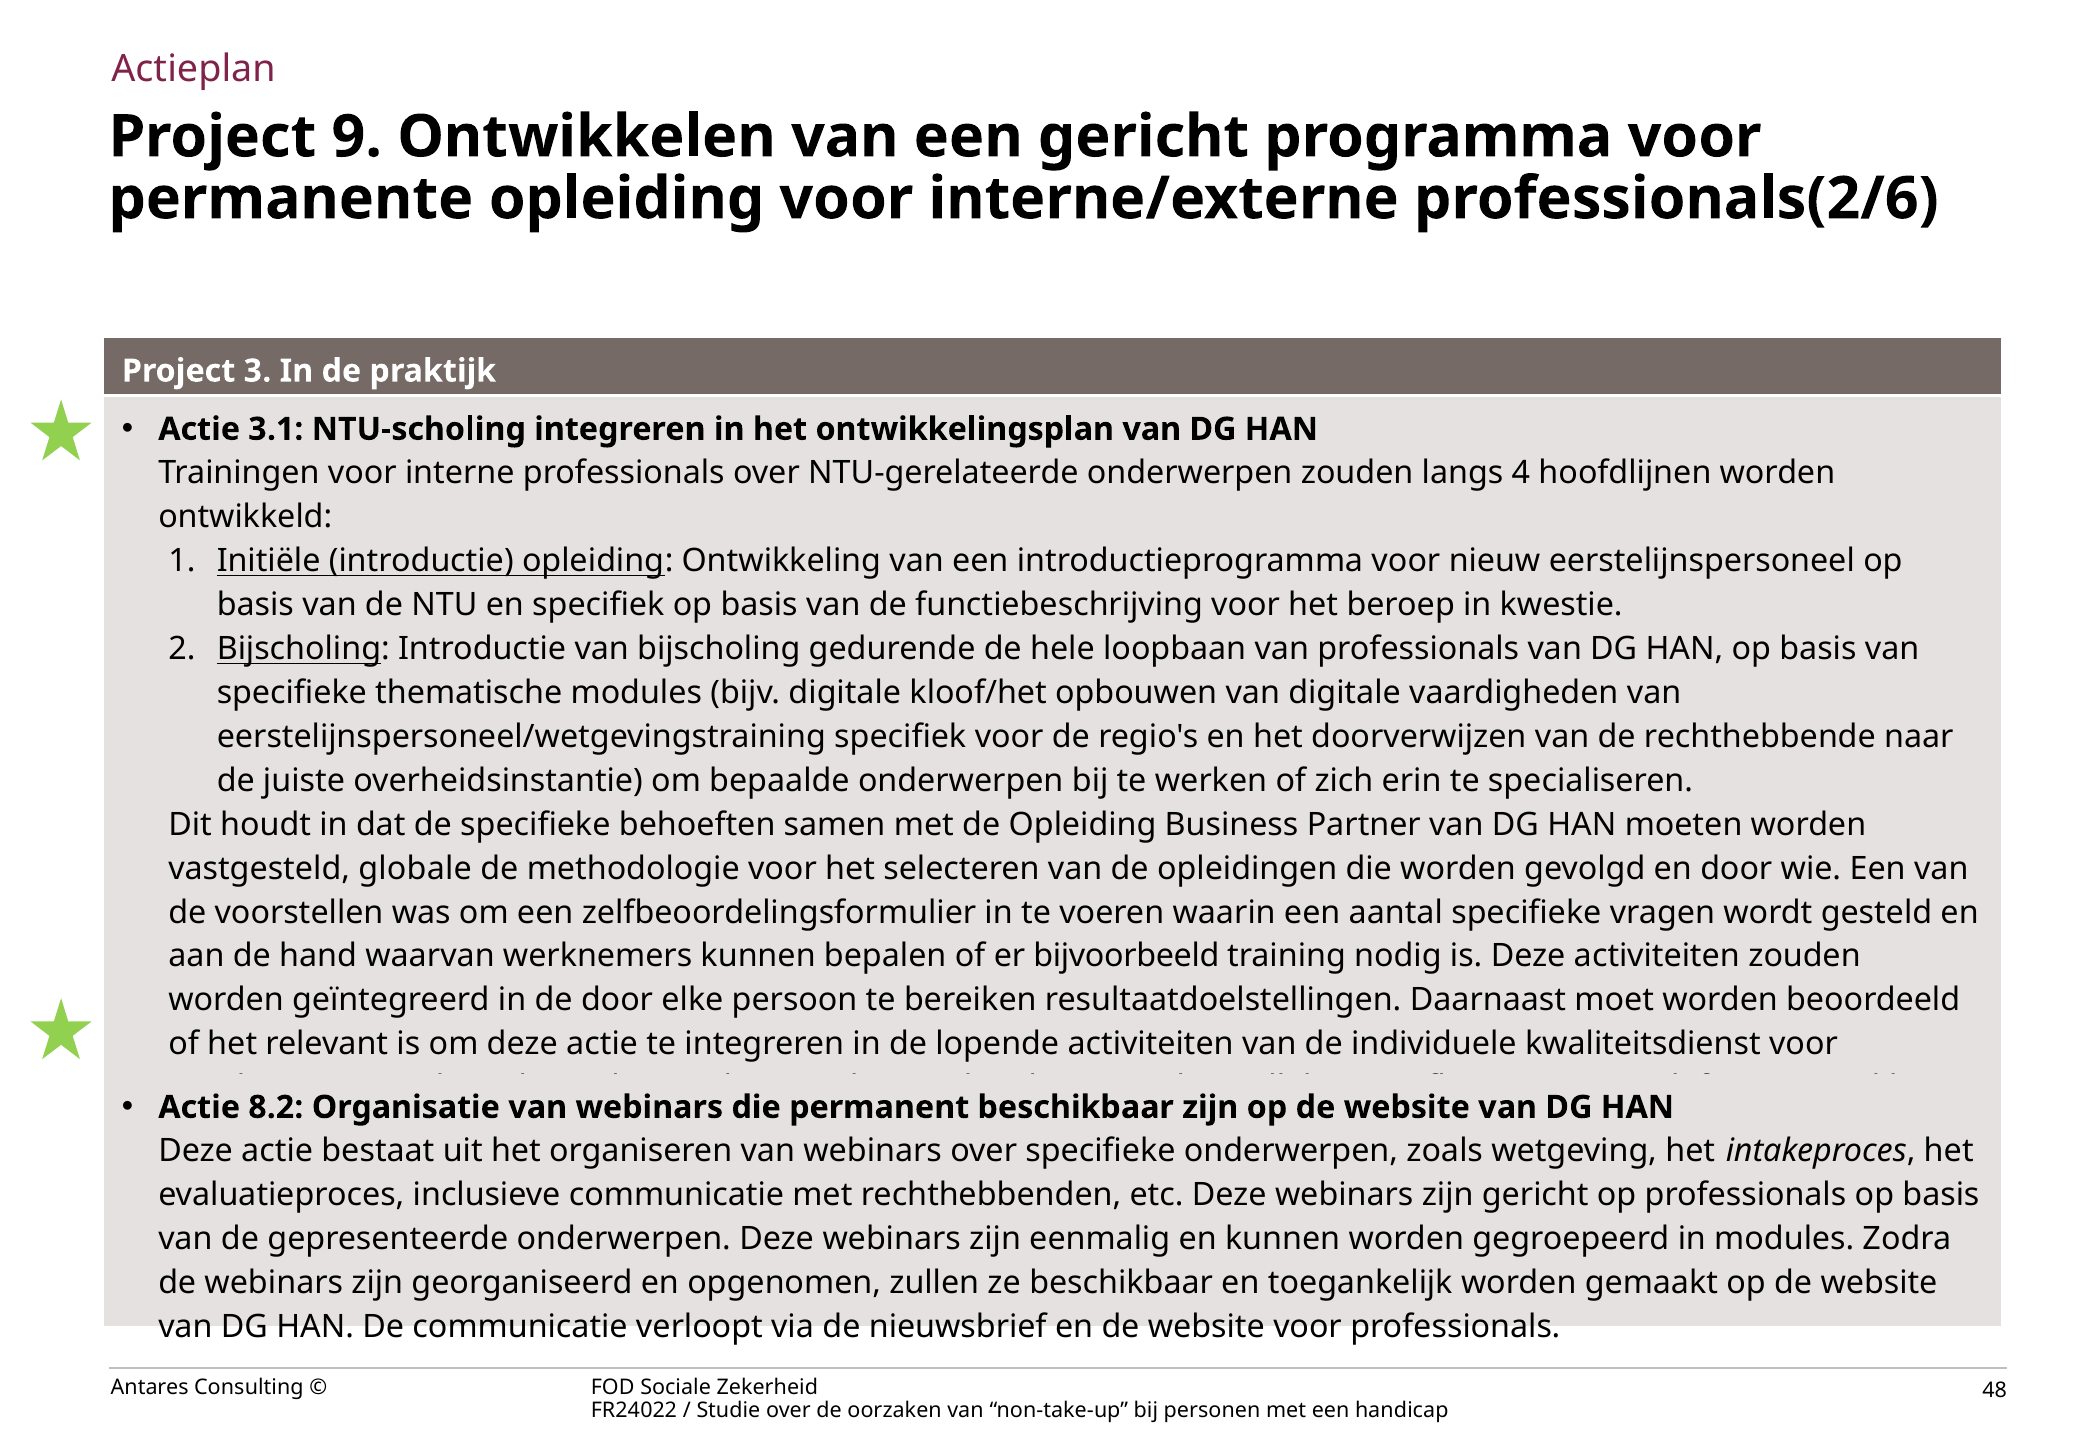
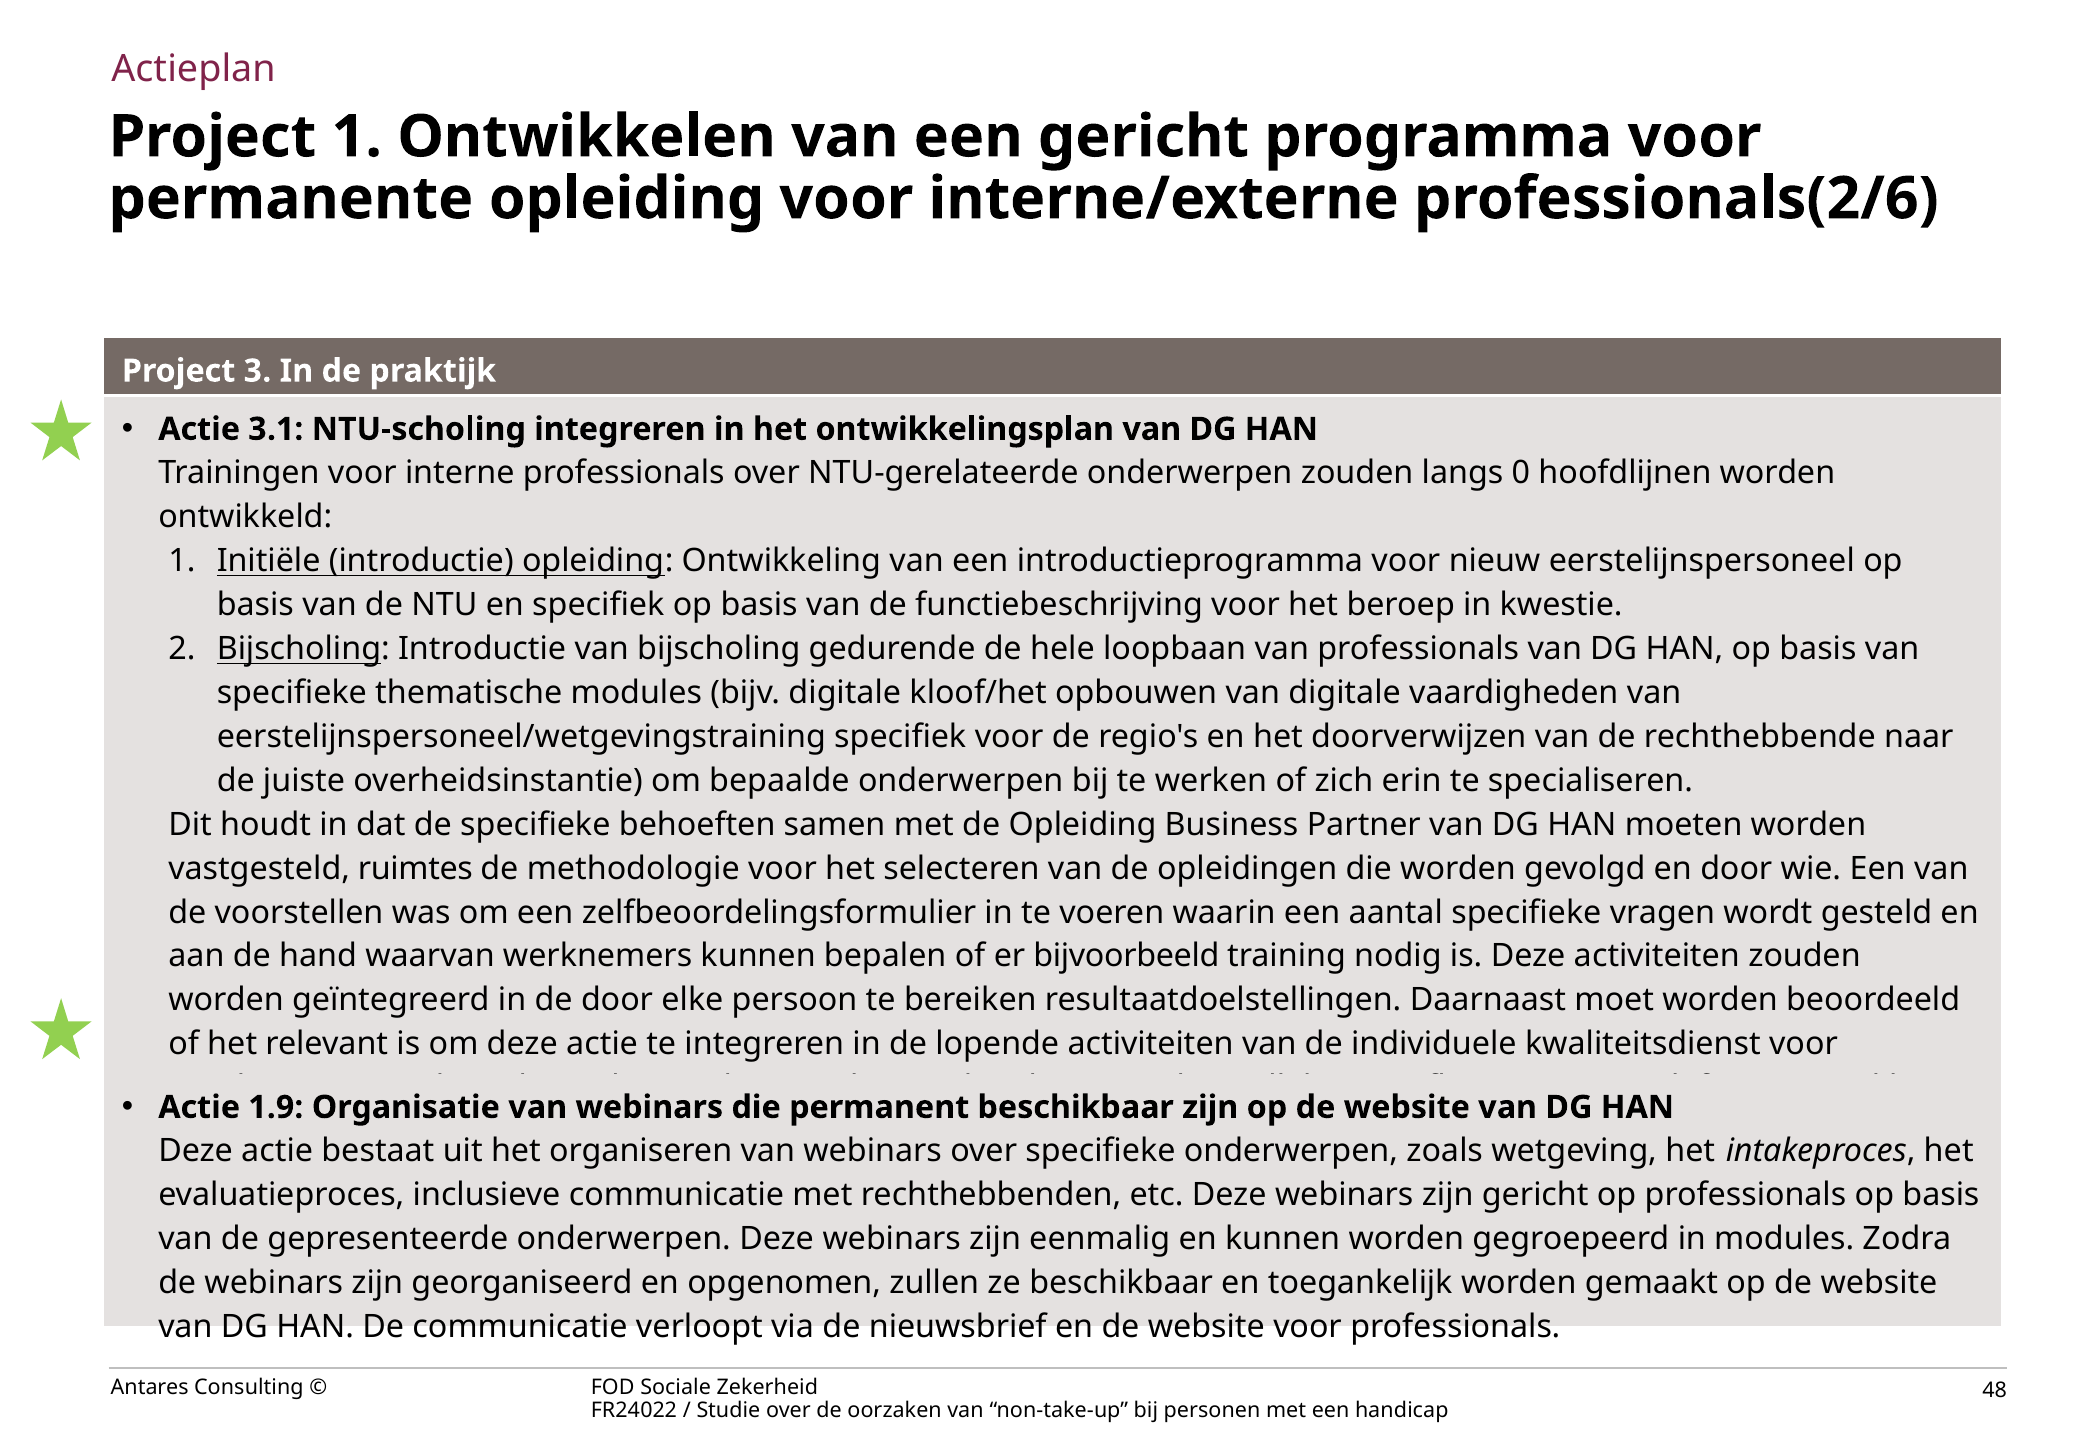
Project 9: 9 -> 1 (357, 137)
4: 4 -> 0 (1521, 473)
globale: globale -> ruimtes (415, 869)
8.2: 8.2 -> 1.9 (276, 1107)
